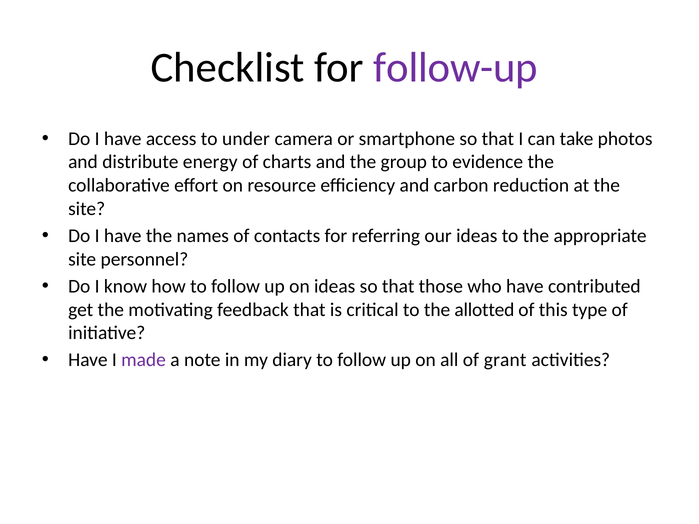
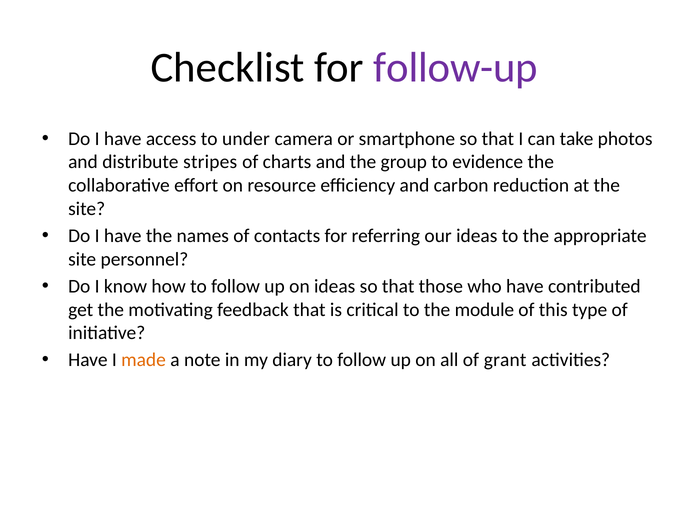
energy: energy -> stripes (210, 162)
allotted: allotted -> module (484, 310)
made colour: purple -> orange (144, 360)
